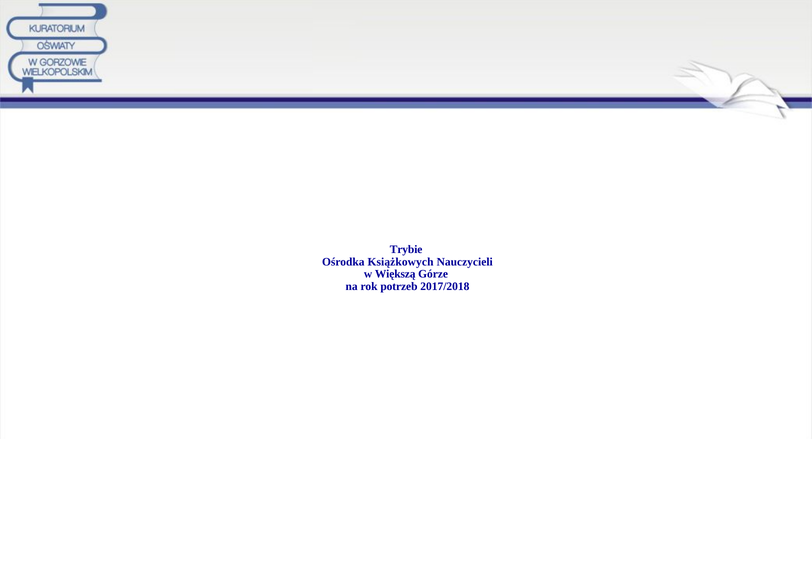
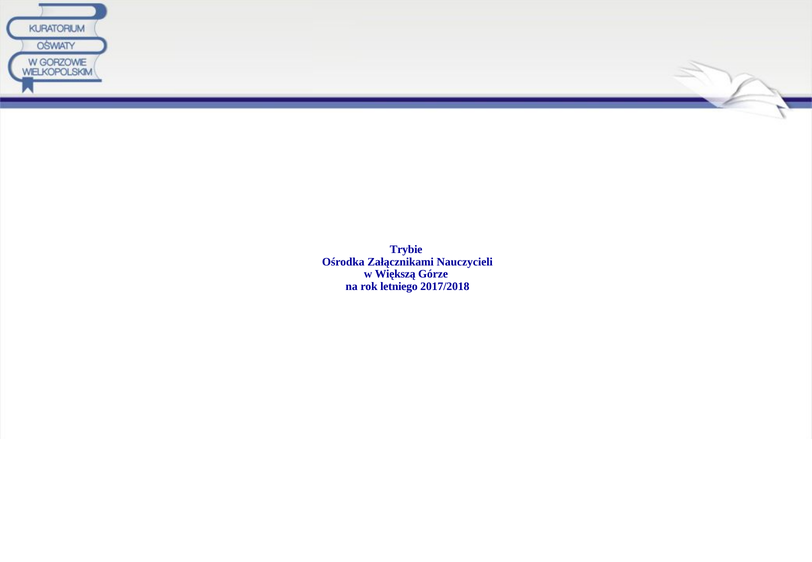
Książkowych: Książkowych -> Załącznikami (401, 262)
potrzeb: potrzeb -> letniego (399, 287)
